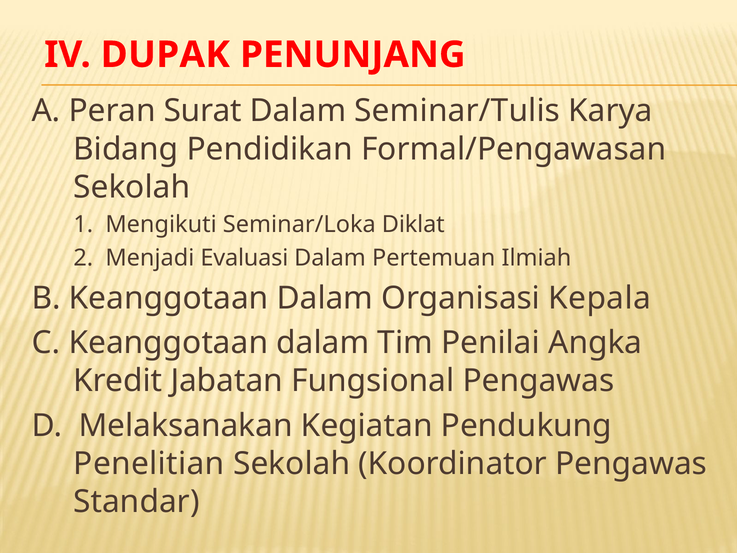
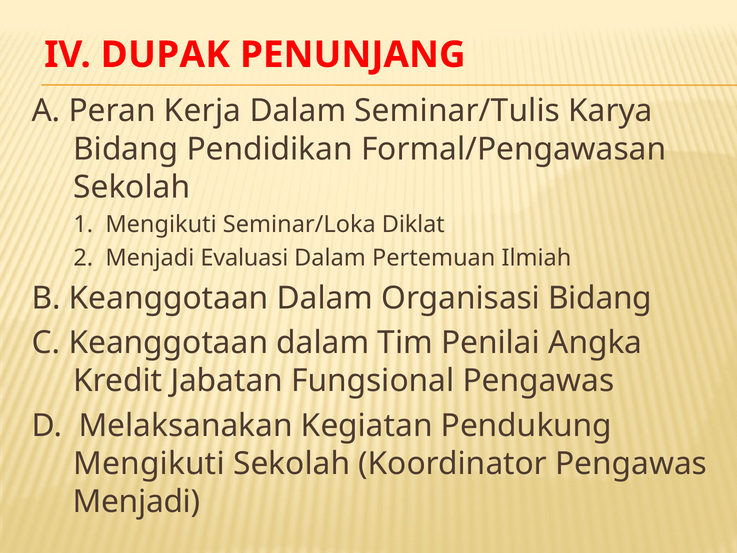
Surat: Surat -> Kerja (203, 111)
Organisasi Kepala: Kepala -> Bidang (600, 298)
Penelitian: Penelitian -> Mengikuti (149, 463)
Standar: Standar -> Menjadi (137, 502)
